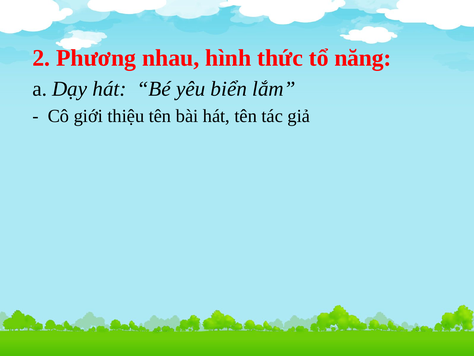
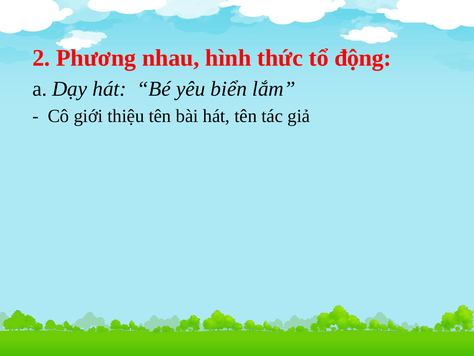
năng: năng -> động (363, 58)
